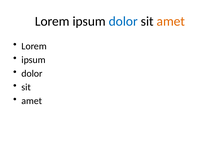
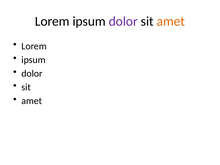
dolor colour: blue -> purple (123, 21)
